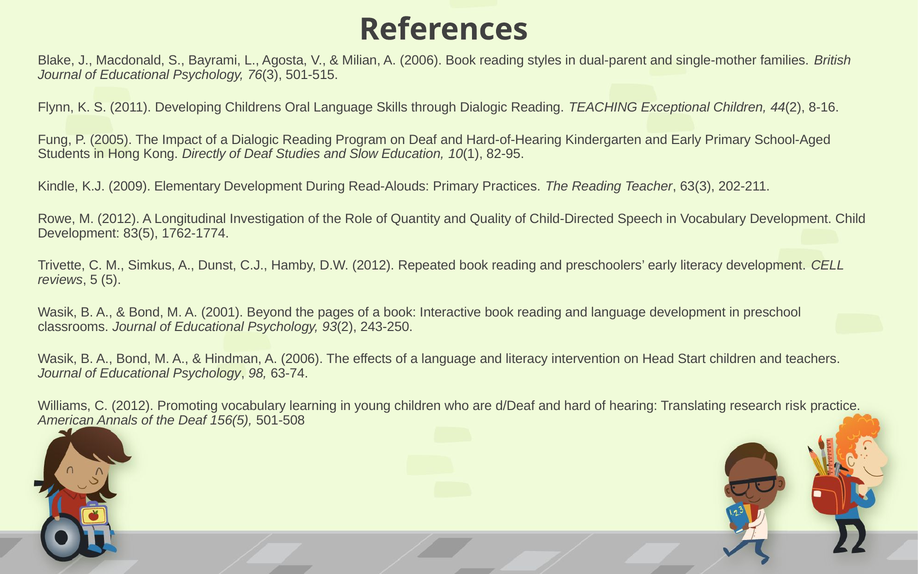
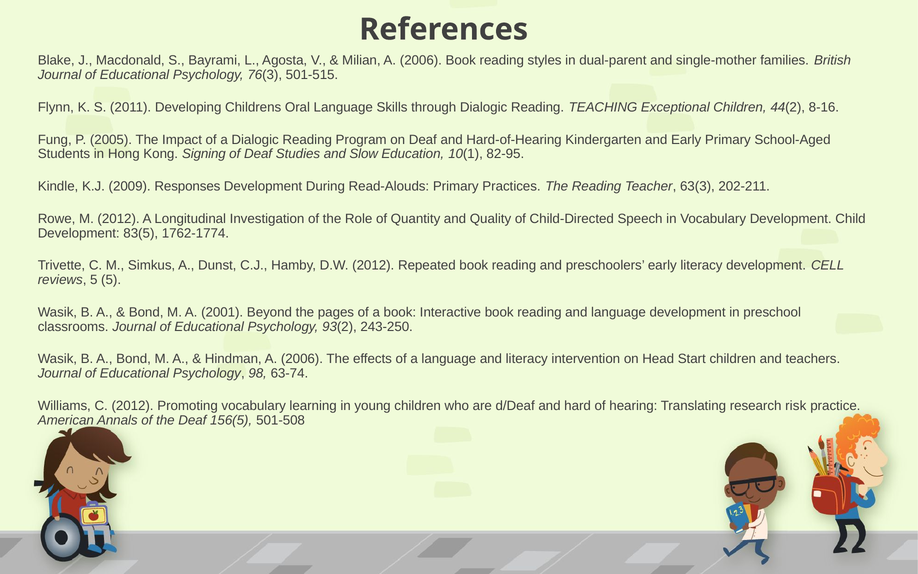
Directly: Directly -> Signing (204, 154)
Elementary: Elementary -> Responses (187, 186)
